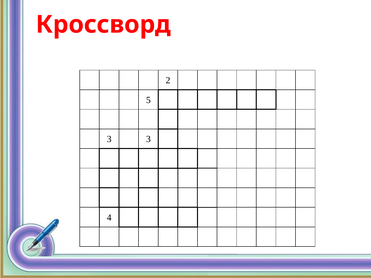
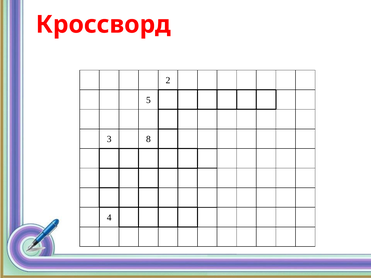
3 3: 3 -> 8 (148, 139)
